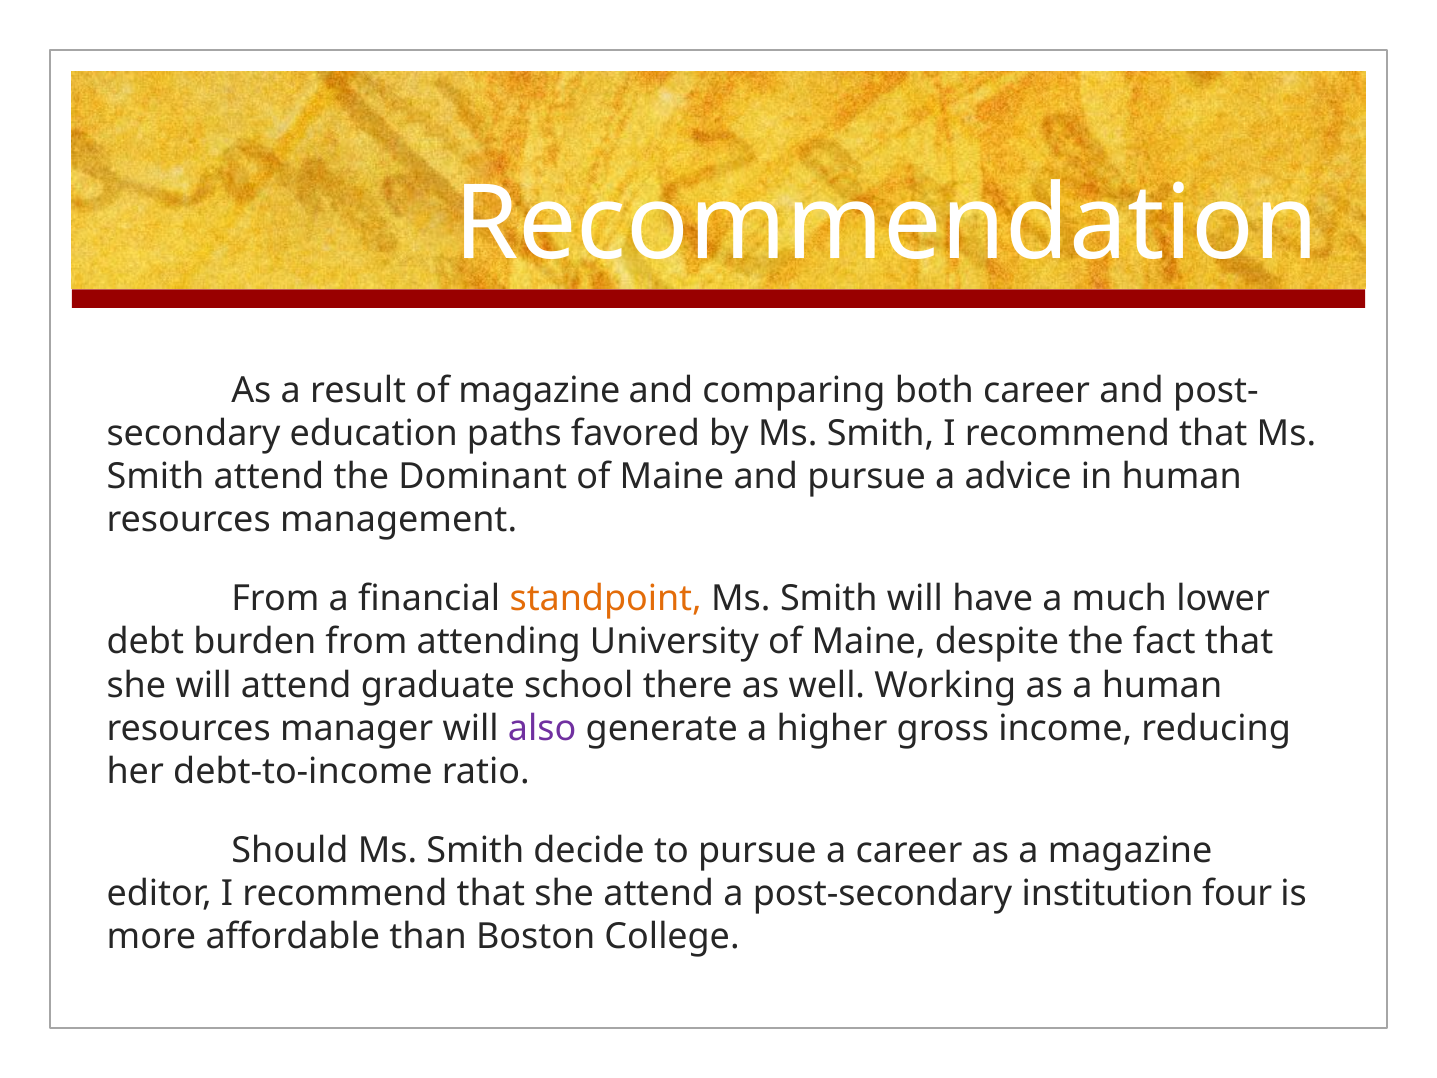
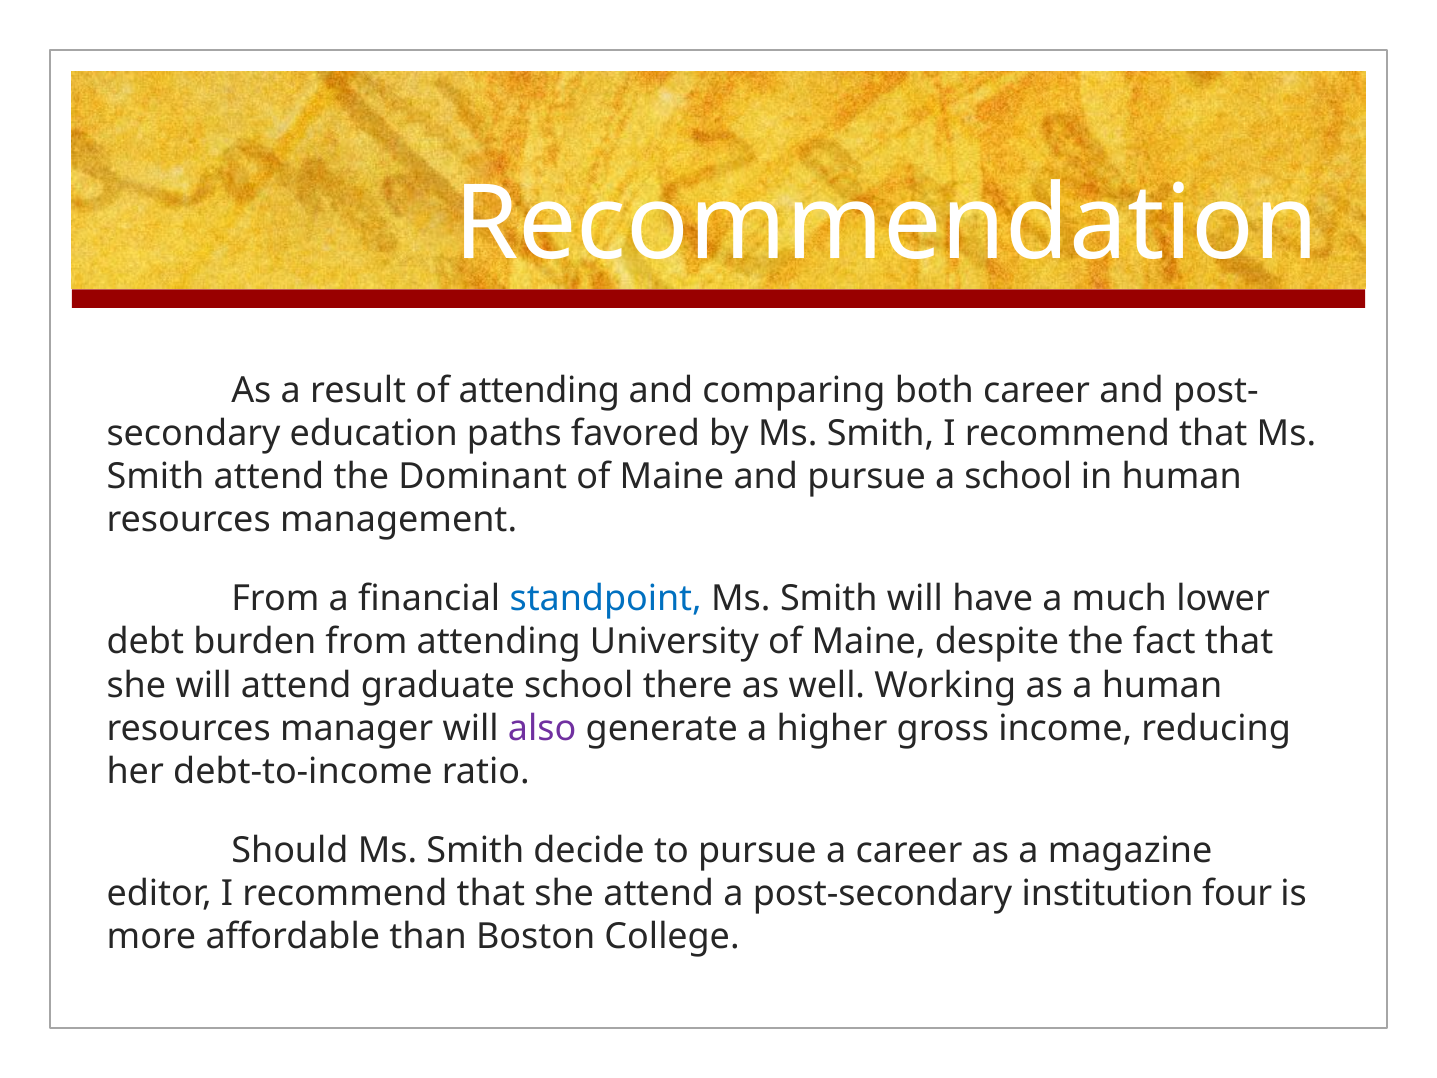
of magazine: magazine -> attending (539, 391)
a advice: advice -> school (1018, 477)
standpoint colour: orange -> blue (606, 599)
